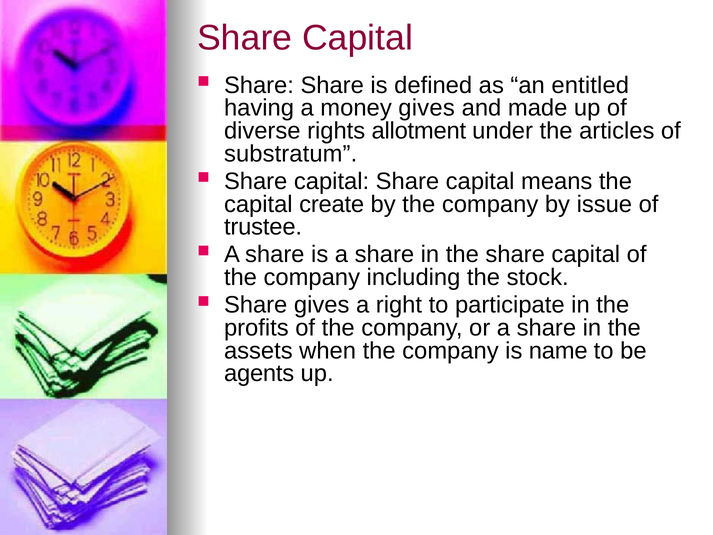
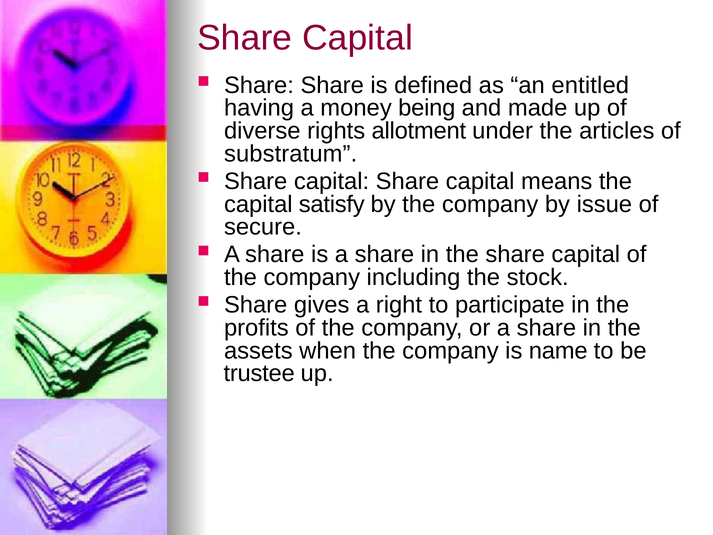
money gives: gives -> being (427, 108)
create: create -> satisfy (332, 204)
trustee: trustee -> secure (263, 227)
agents: agents -> trustee (259, 373)
